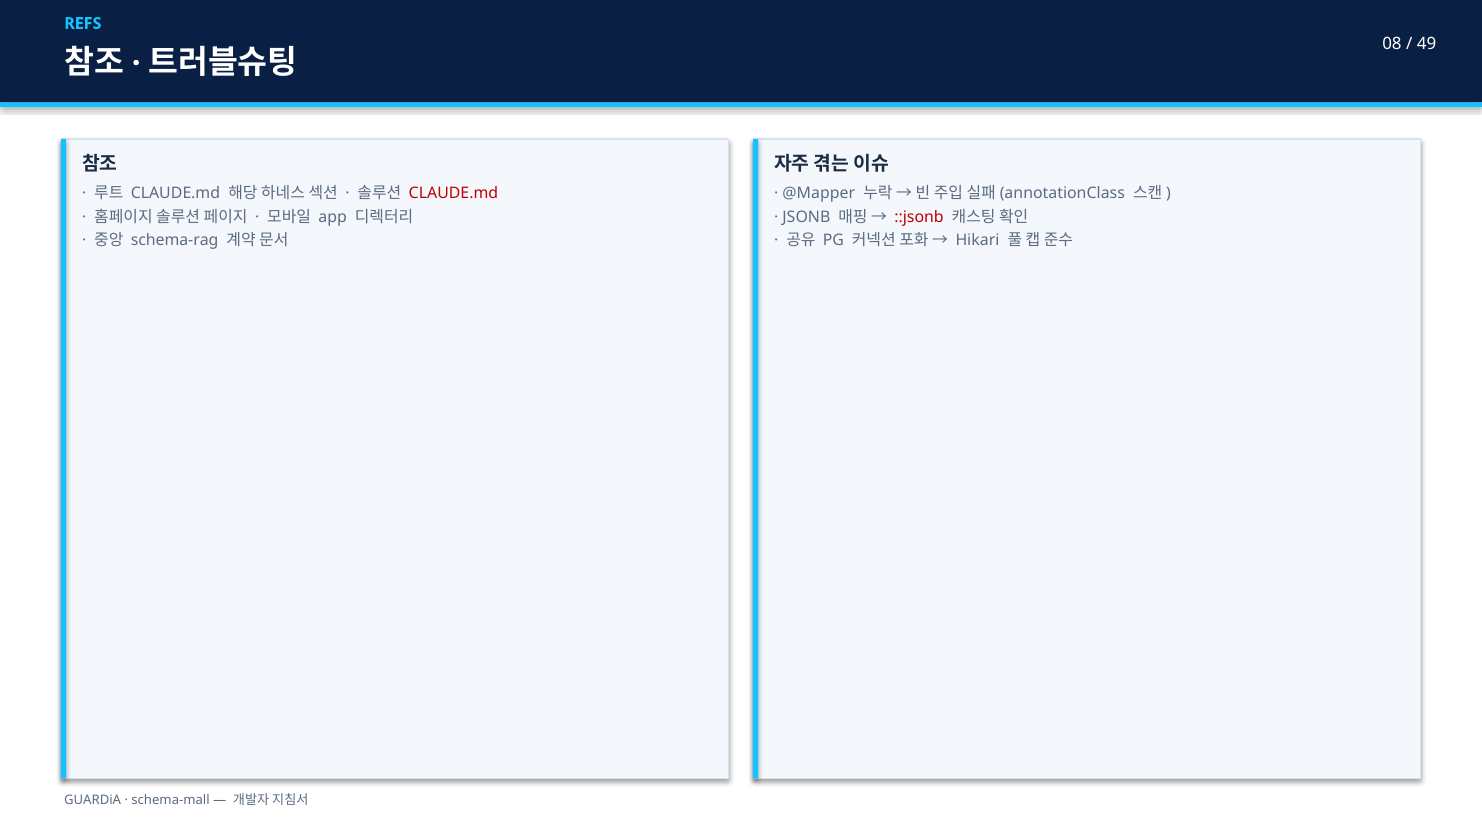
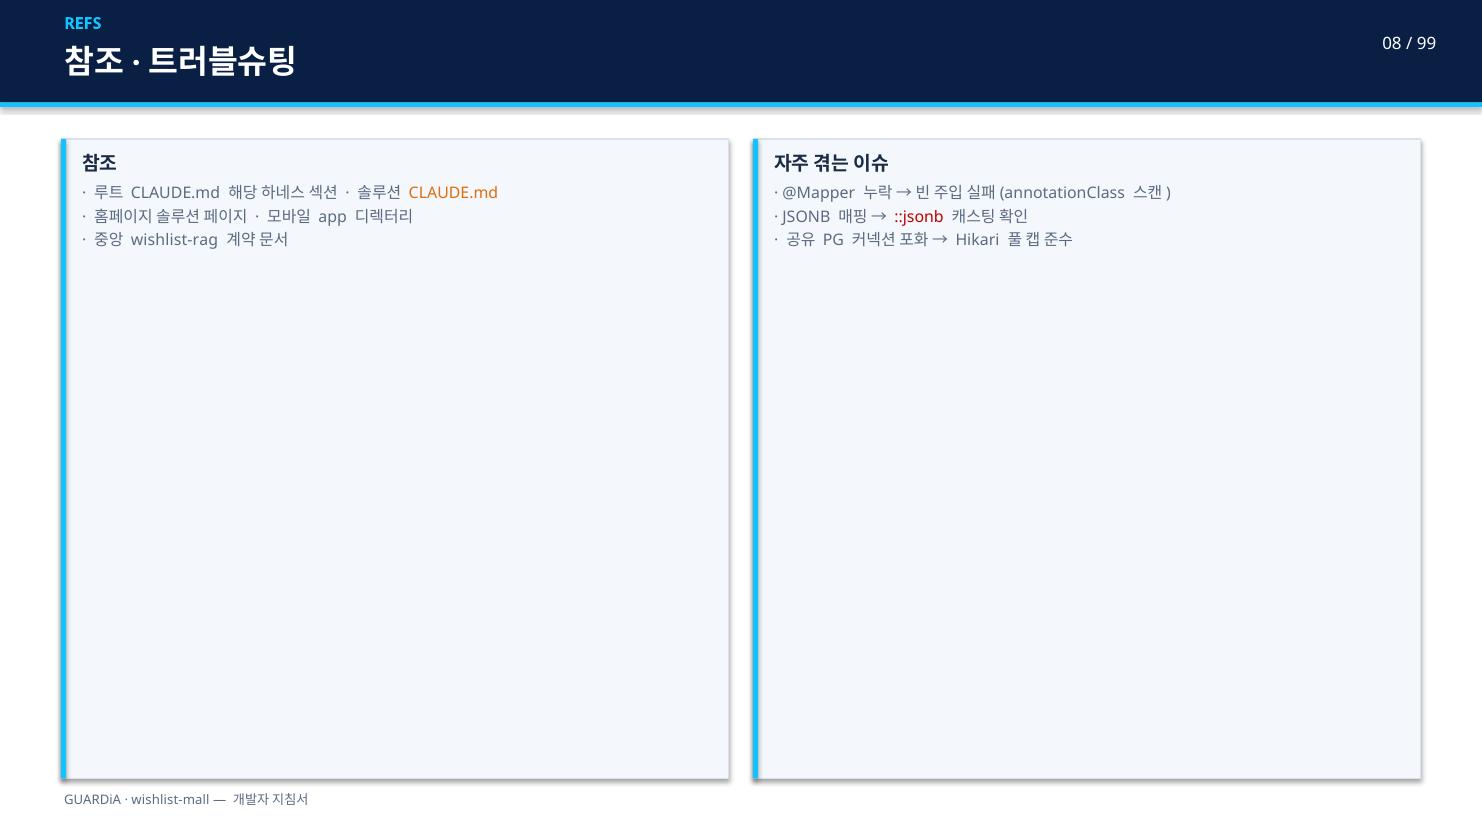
49: 49 -> 99 (1427, 44)
CLAUDE.md colour: red -> orange (453, 193)
schema-rag: schema-rag -> wishlist-rag (174, 241)
schema-mall: schema-mall -> wishlist-mall (171, 799)
